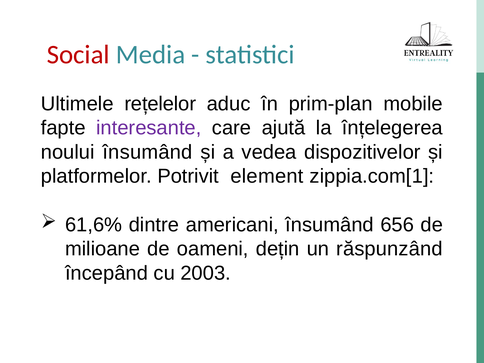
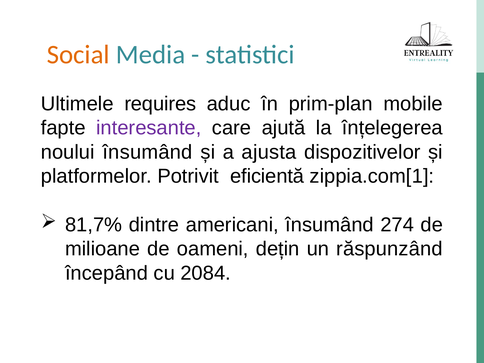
Social colour: red -> orange (78, 55)
rețelelor: rețelelor -> requires (160, 104)
vedea: vedea -> ajusta (269, 152)
element: element -> eficientă (267, 176)
61,6%: 61,6% -> 81,7% (94, 225)
656: 656 -> 274 (397, 225)
2003: 2003 -> 2084 (206, 273)
